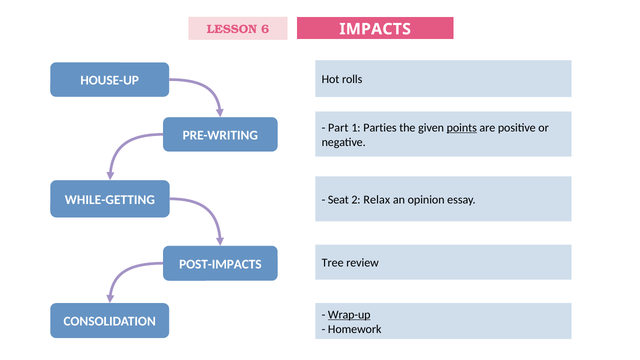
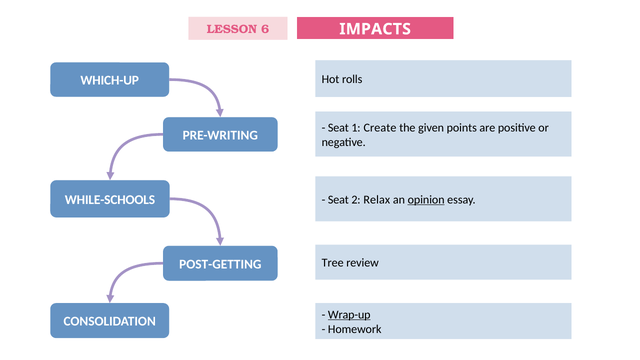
HOUSE-UP: HOUSE-UP -> WHICH-UP (110, 80)
Part: Part -> Seat (338, 128)
Parties: Parties -> Create (380, 128)
points underline: present -> none (462, 128)
WHILE-GETTING: WHILE-GETTING -> WHILE-SCHOOLS (110, 200)
opinion underline: none -> present (426, 200)
POST-IMPACTS: POST-IMPACTS -> POST-GETTING (220, 264)
